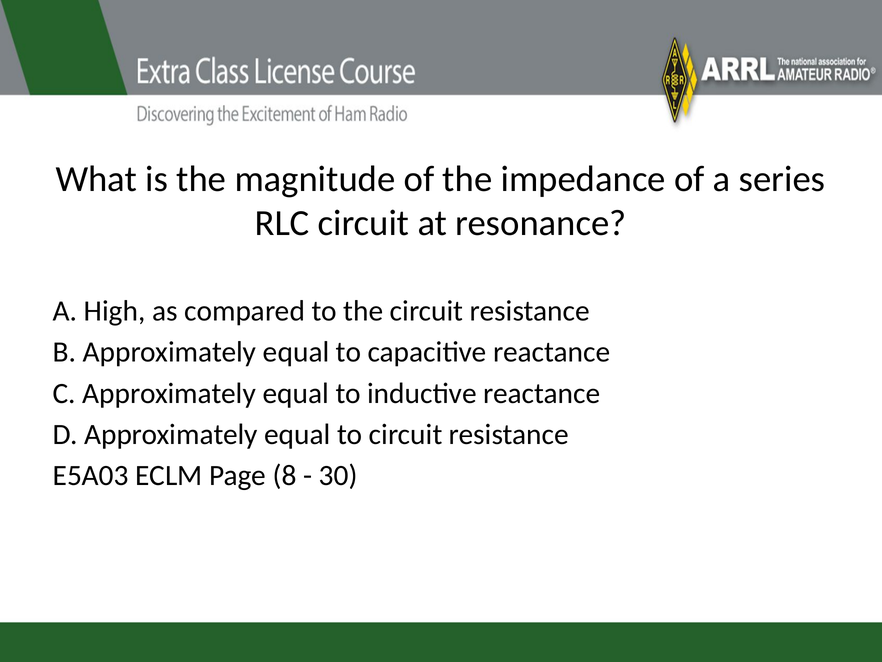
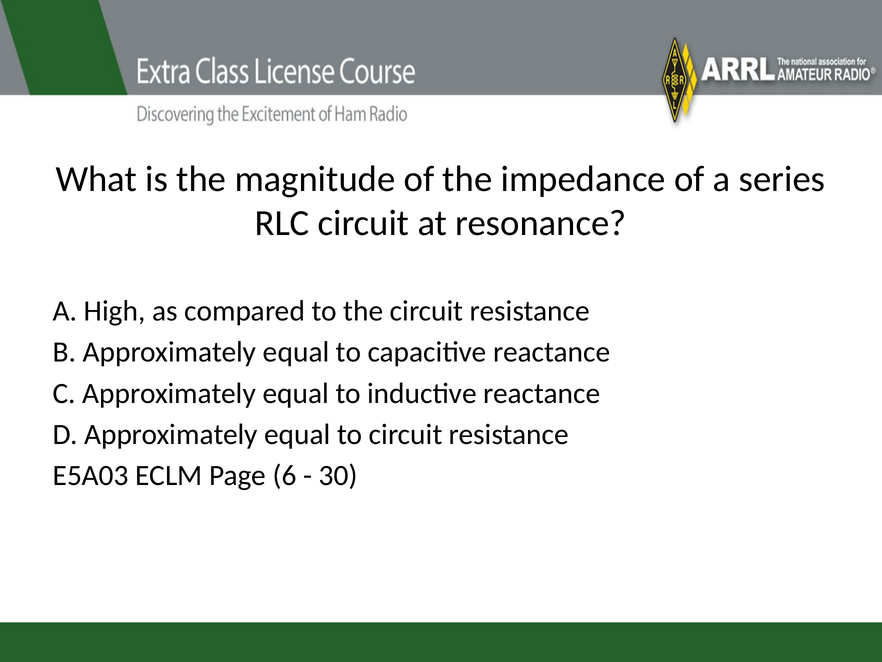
8: 8 -> 6 (285, 475)
